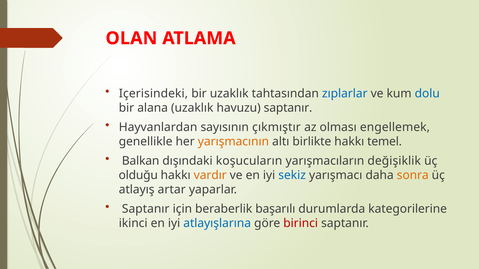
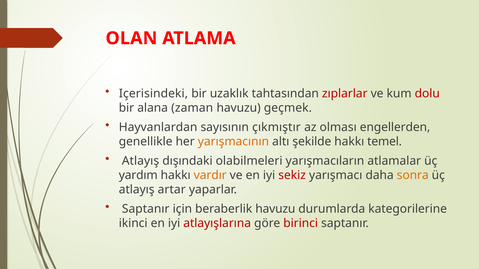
zıplarlar colour: blue -> red (345, 94)
dolu colour: blue -> red (427, 94)
alana uzaklık: uzaklık -> zaman (192, 108)
havuzu saptanır: saptanır -> geçmek (288, 108)
engellemek: engellemek -> engellerden (395, 127)
birlikte: birlikte -> şekilde (312, 142)
Balkan: Balkan -> Atlayış (141, 161)
koşucuların: koşucuların -> olabilmeleri (249, 161)
değişiklik: değişiklik -> atlamalar (394, 161)
olduğu: olduğu -> yardım (138, 175)
sekiz colour: blue -> red (292, 175)
beraberlik başarılı: başarılı -> havuzu (275, 209)
atlayışlarına colour: blue -> red (217, 224)
